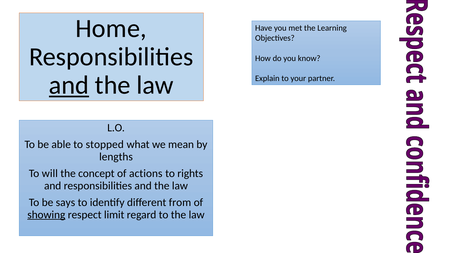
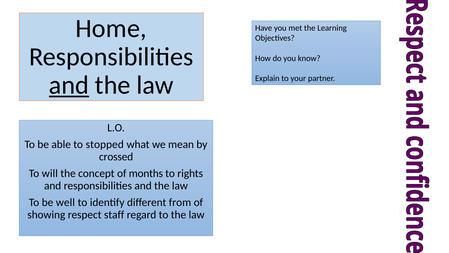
lengths: lengths -> crossed (116, 156)
actions: actions -> months (146, 173)
says: says -> well (65, 202)
showing underline: present -> none (46, 214)
limit: limit -> staff (114, 214)
